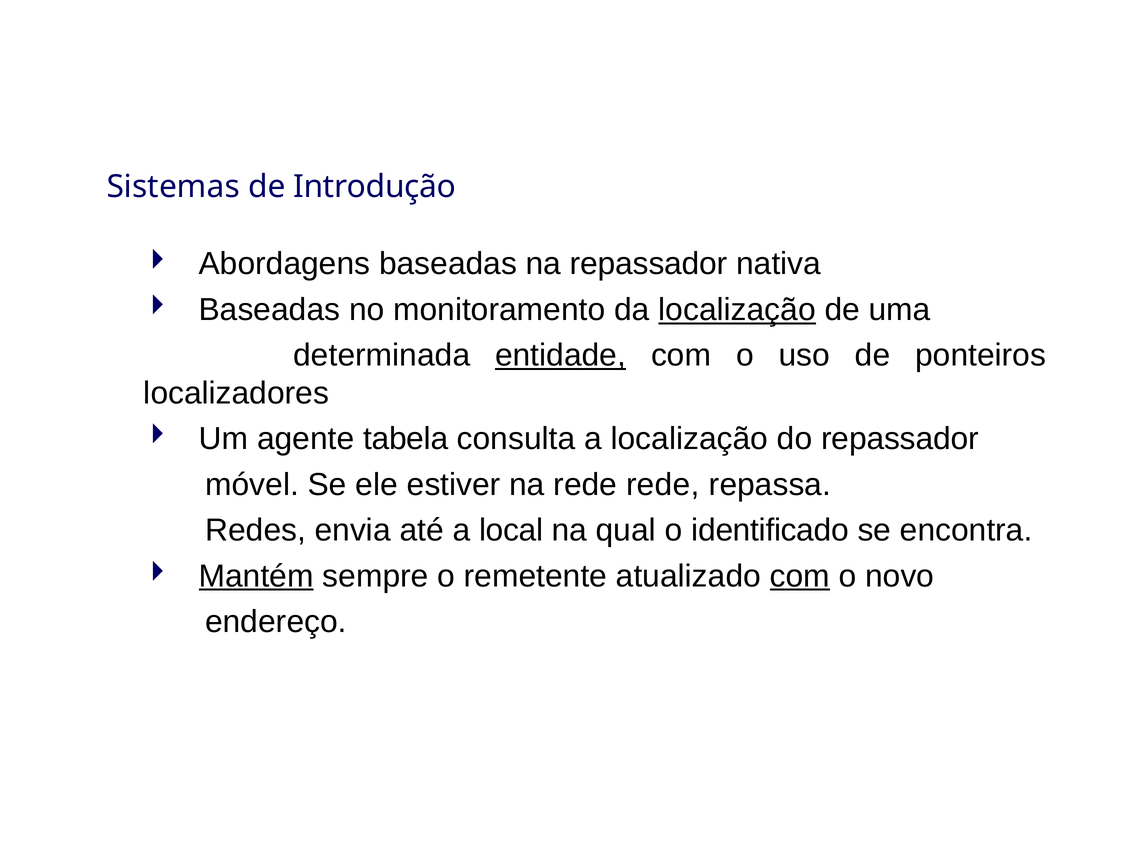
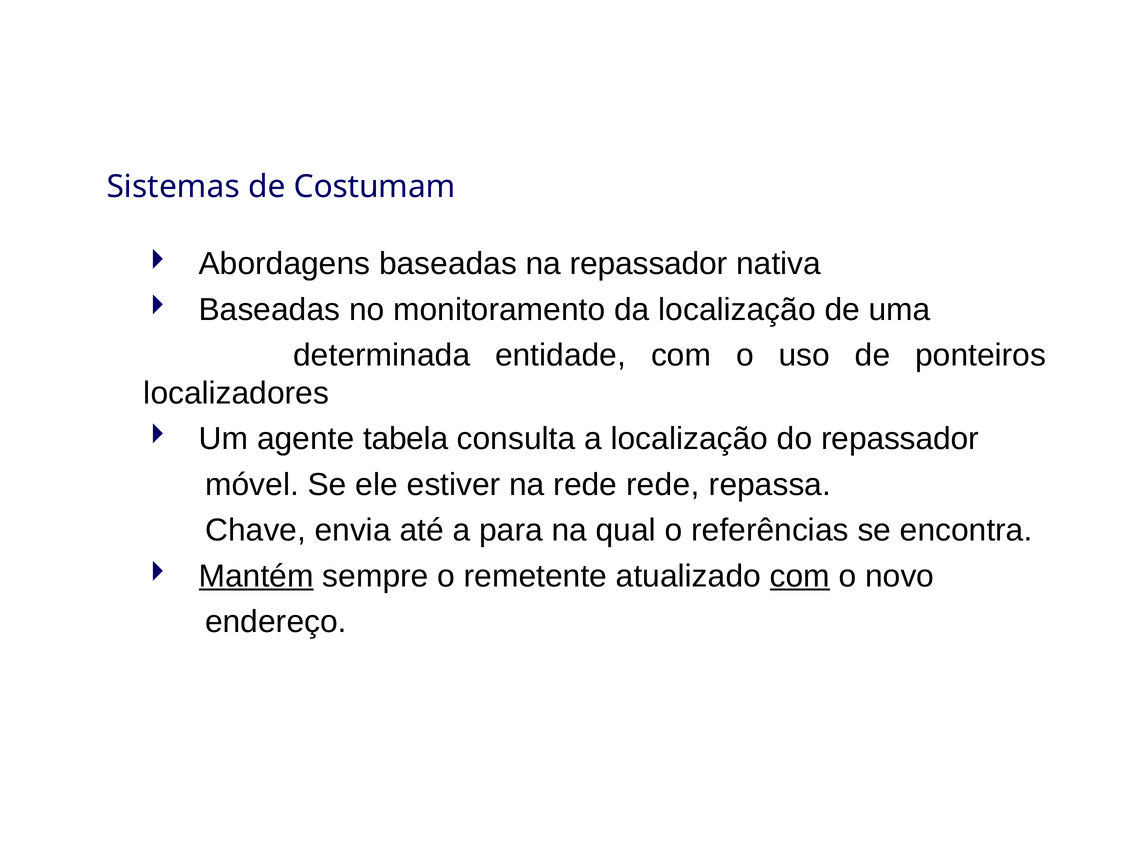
Introdução: Introdução -> Costumam (375, 187)
localização underline: present -> none (737, 310)
entidade underline: present -> none (561, 355)
Redes: Redes -> Chave (256, 530)
local: local -> para (511, 530)
identificado: identificado -> referências (770, 530)
